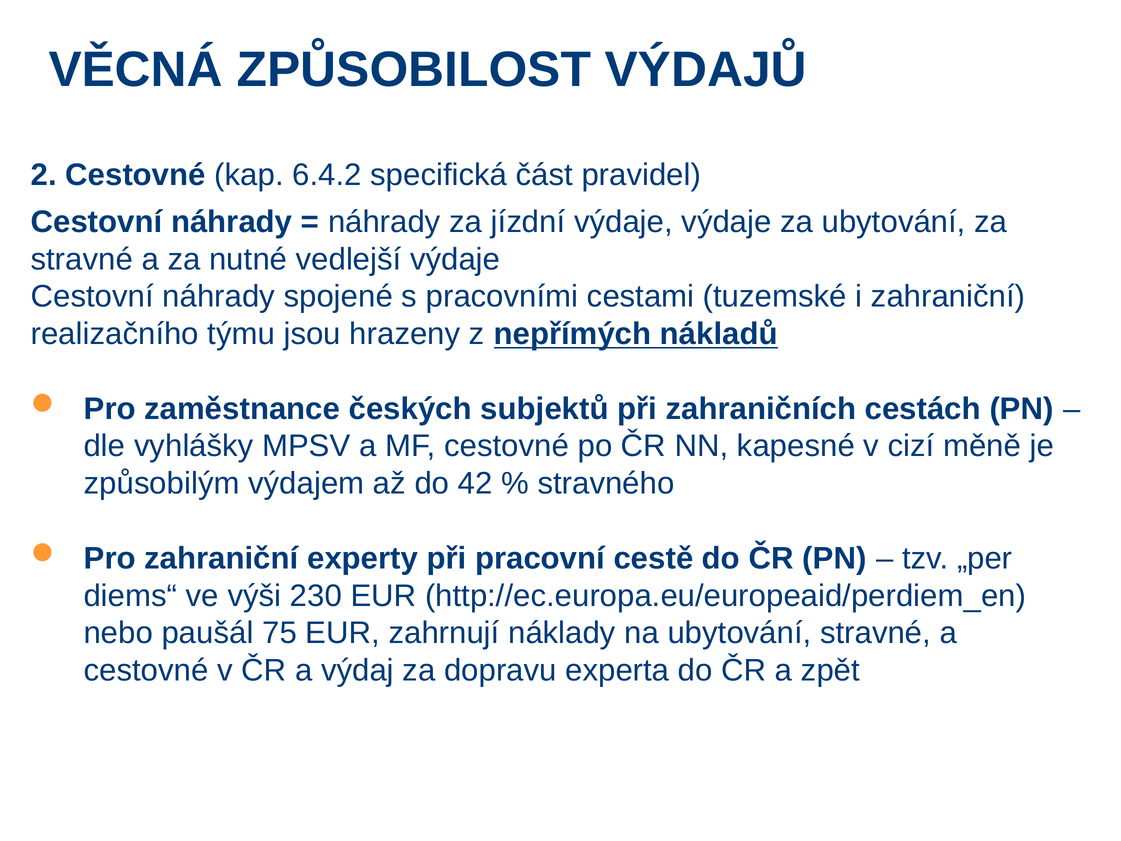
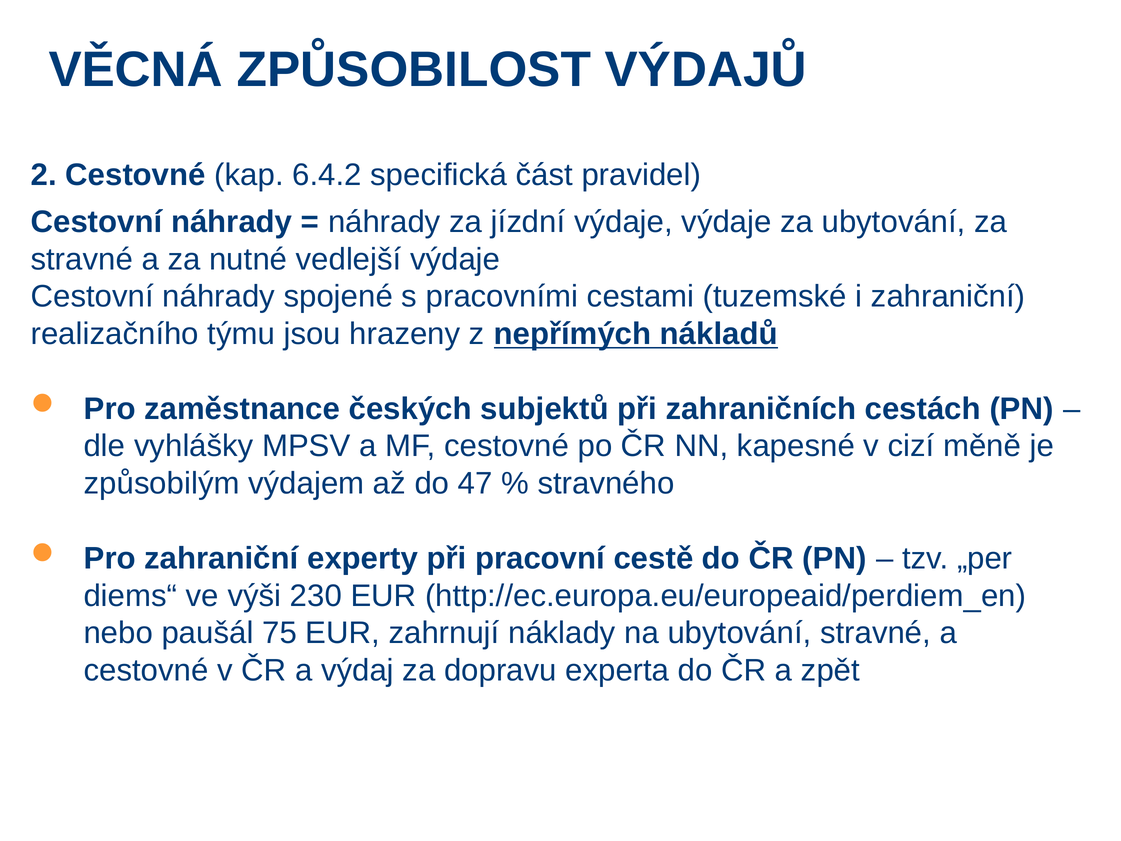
42: 42 -> 47 (475, 483)
